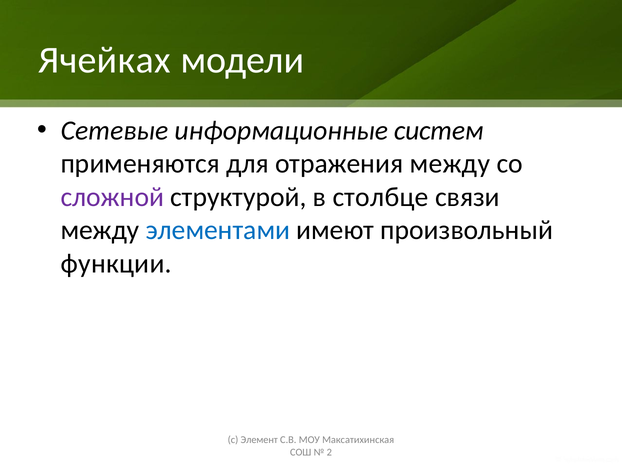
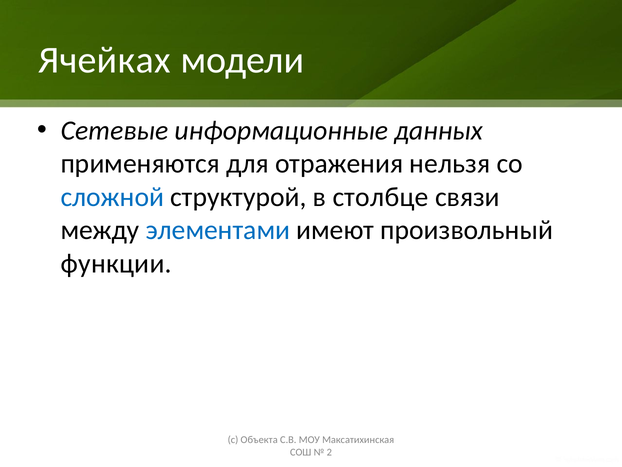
систем: систем -> данных (439, 130)
отражения между: между -> нельзя (450, 164)
сложной colour: purple -> blue (112, 197)
Элемент: Элемент -> Объекта (259, 439)
